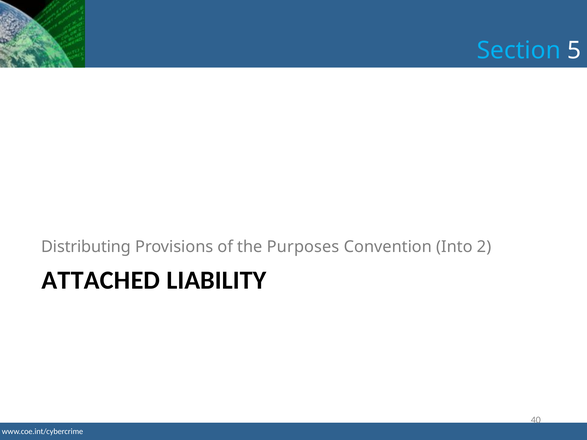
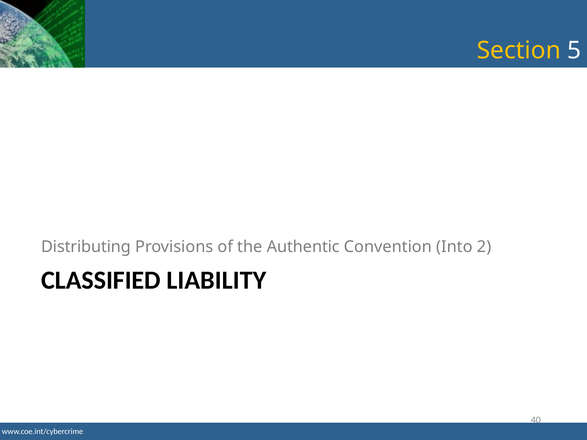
Section colour: light blue -> yellow (519, 51)
Purposes: Purposes -> Authentic (303, 247)
ATTACHED: ATTACHED -> CLASSIFIED (101, 280)
